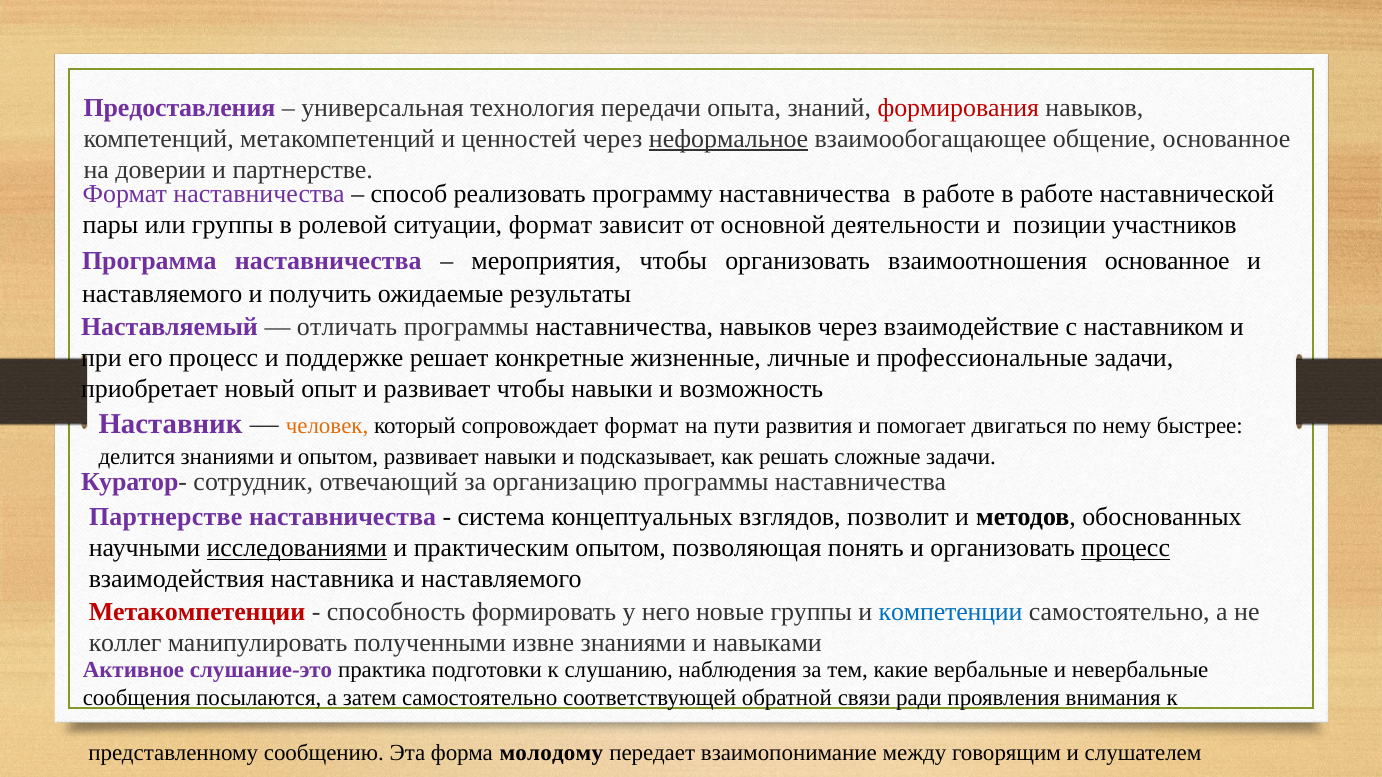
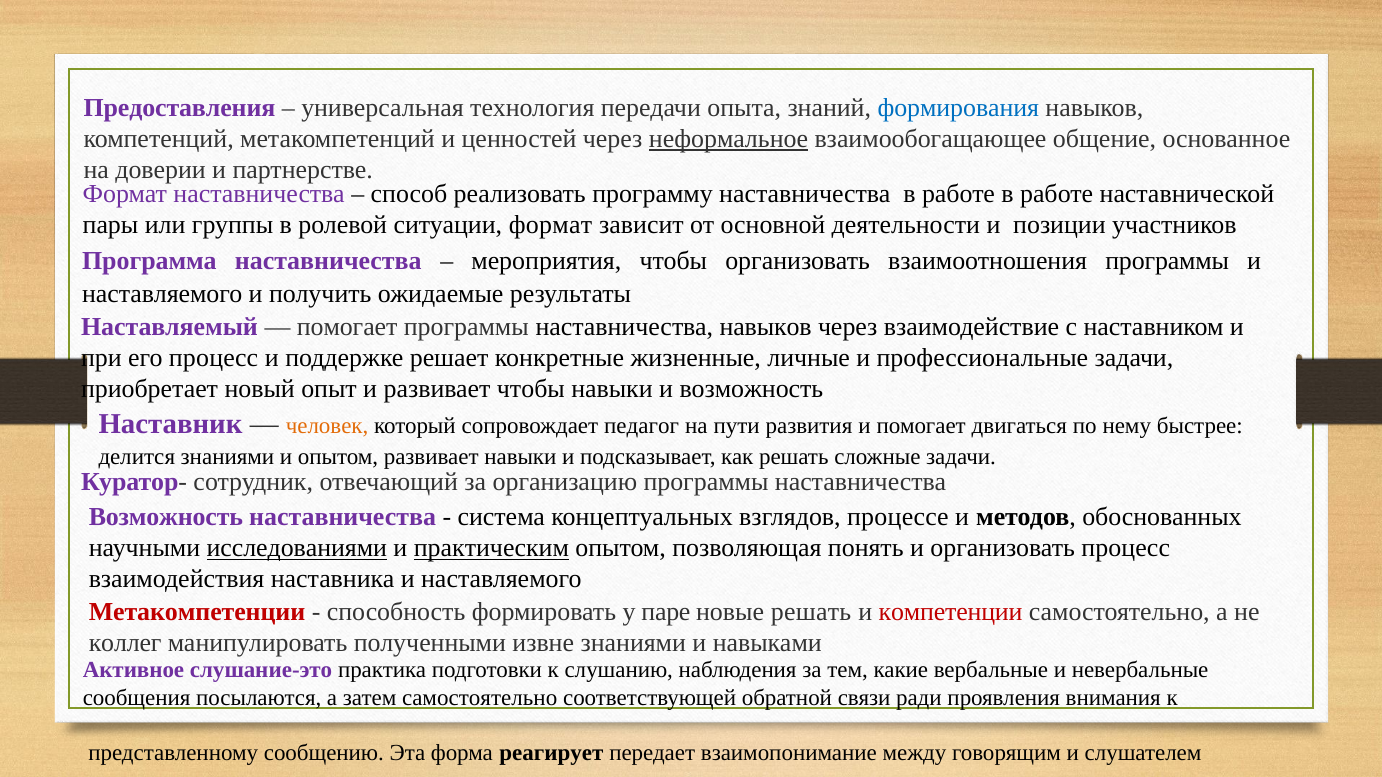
формирования colour: red -> blue (958, 108)
взаимоотношения основанное: основанное -> программы (1167, 261)
отличать: отличать -> помогает (347, 327)
сопровождает формат: формат -> педагог (642, 426)
Партнерстве: Партнерстве -> Возможность (166, 517)
позволит: позволит -> процессе (898, 517)
практическим underline: none -> present (491, 548)
процесс underline: present -> none (1126, 548)
него: него -> паре (666, 612)
новые группы: группы -> решать (811, 612)
компетенции colour: blue -> red (951, 612)
молодому: молодому -> реагирует (551, 753)
